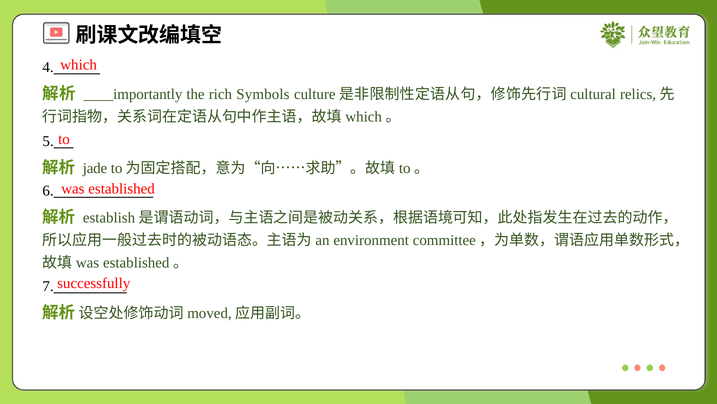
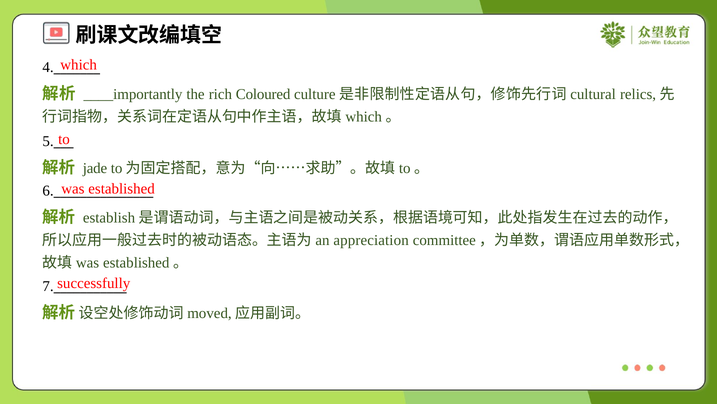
Symbols: Symbols -> Coloured (263, 94)
environment: environment -> appreciation (371, 240)
